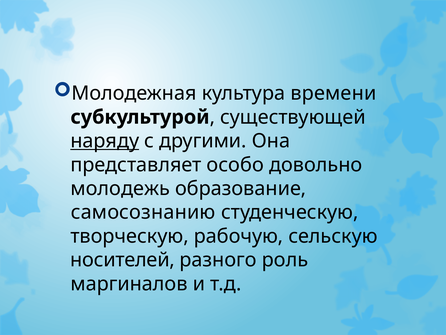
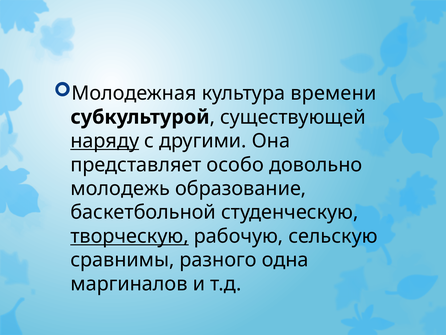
самосознанию: самосознанию -> баскетбольной (143, 212)
творческую underline: none -> present (130, 236)
носителей: носителей -> сравнимы (122, 260)
роль: роль -> одна (285, 260)
